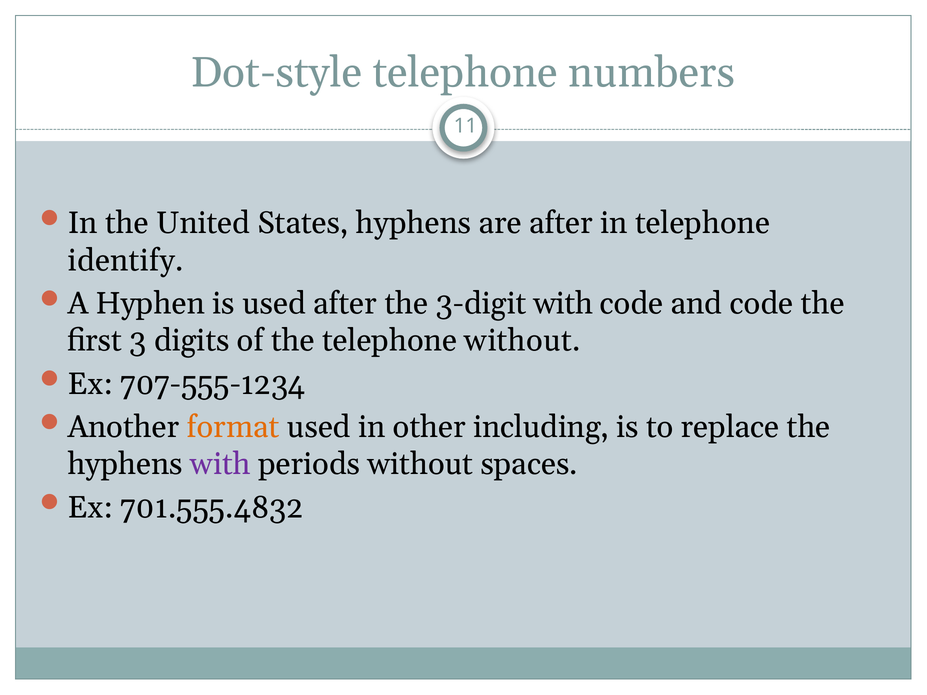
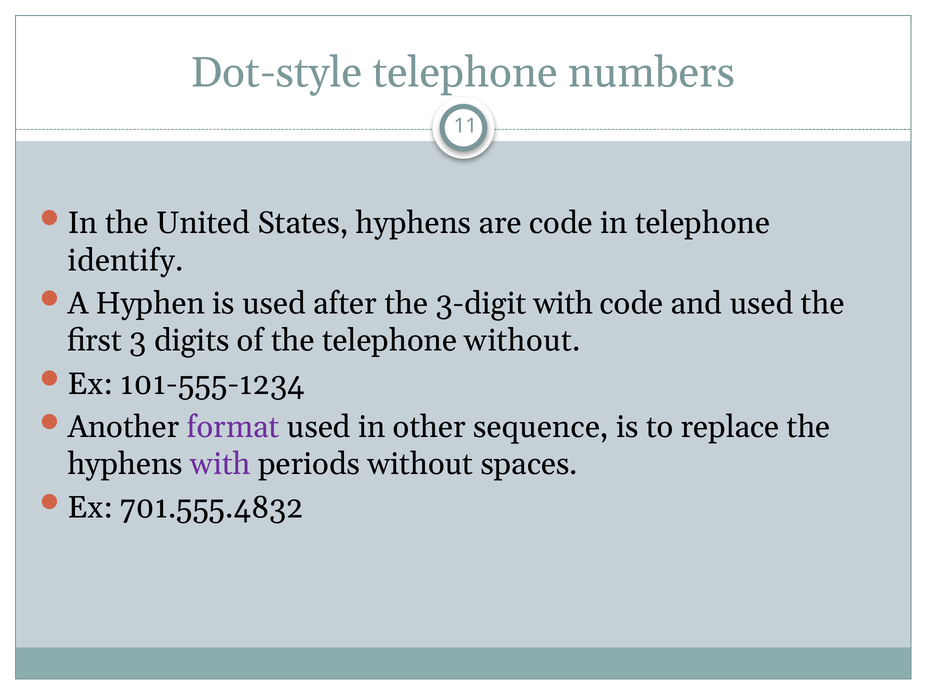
are after: after -> code (561, 223)
and code: code -> used (762, 304)
707-555-1234: 707-555-1234 -> 101-555-1234 (213, 384)
format colour: orange -> purple (233, 427)
including: including -> sequence (541, 427)
